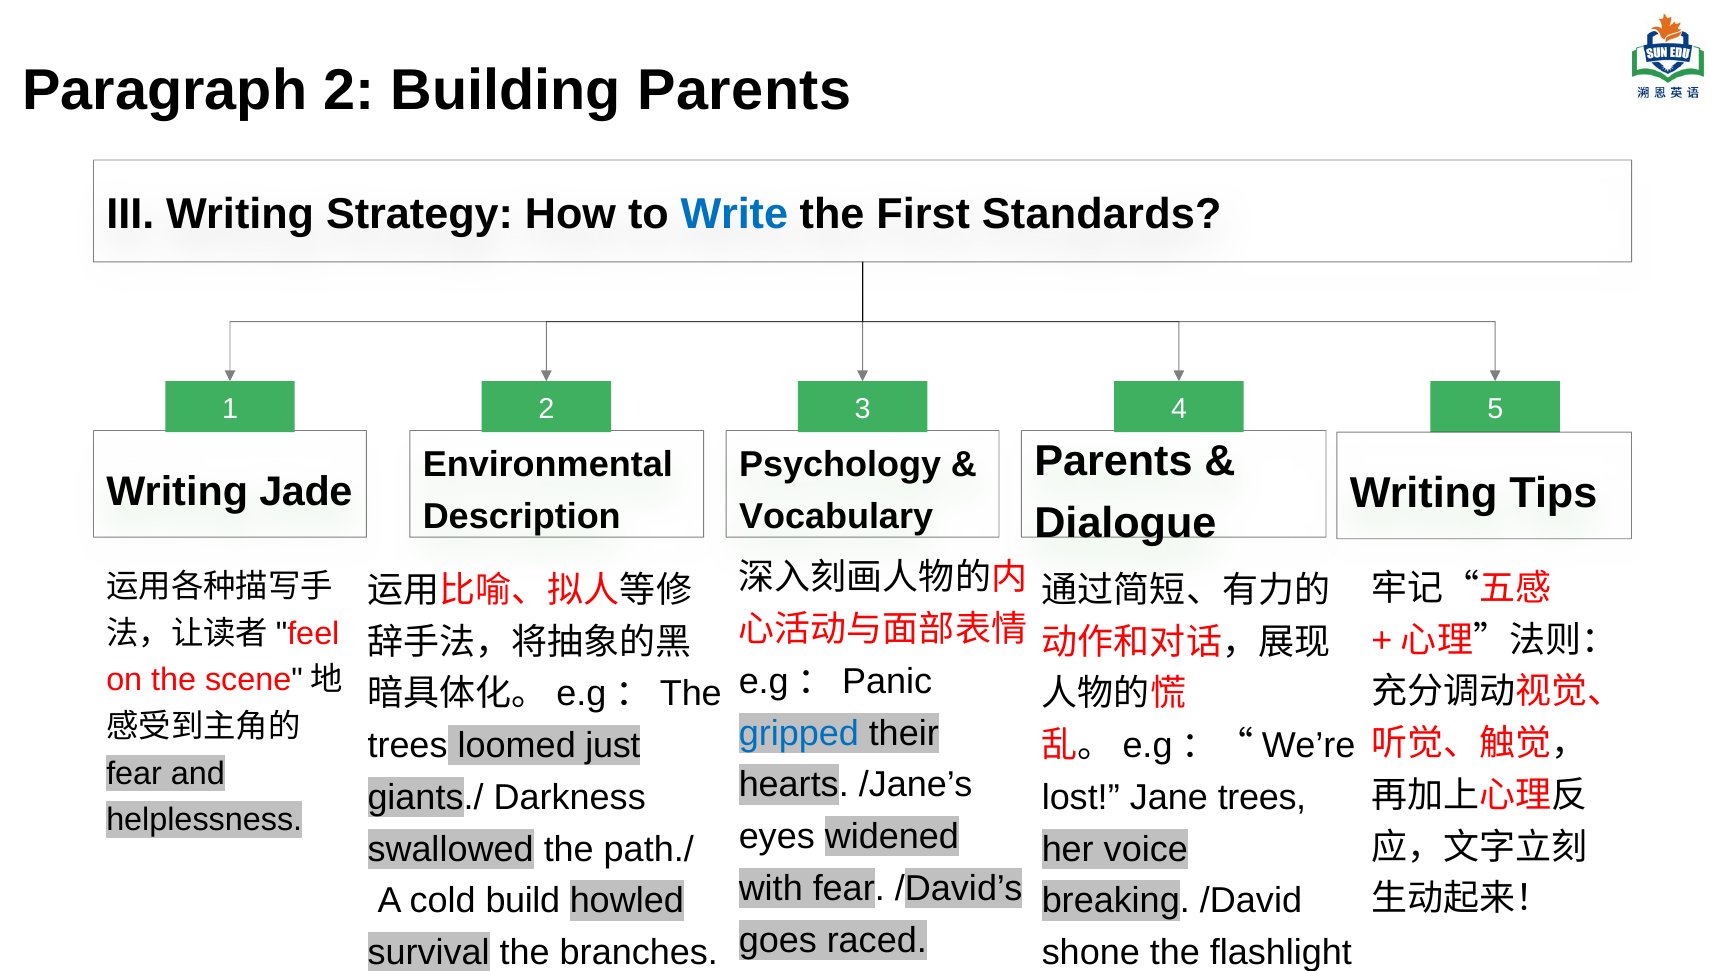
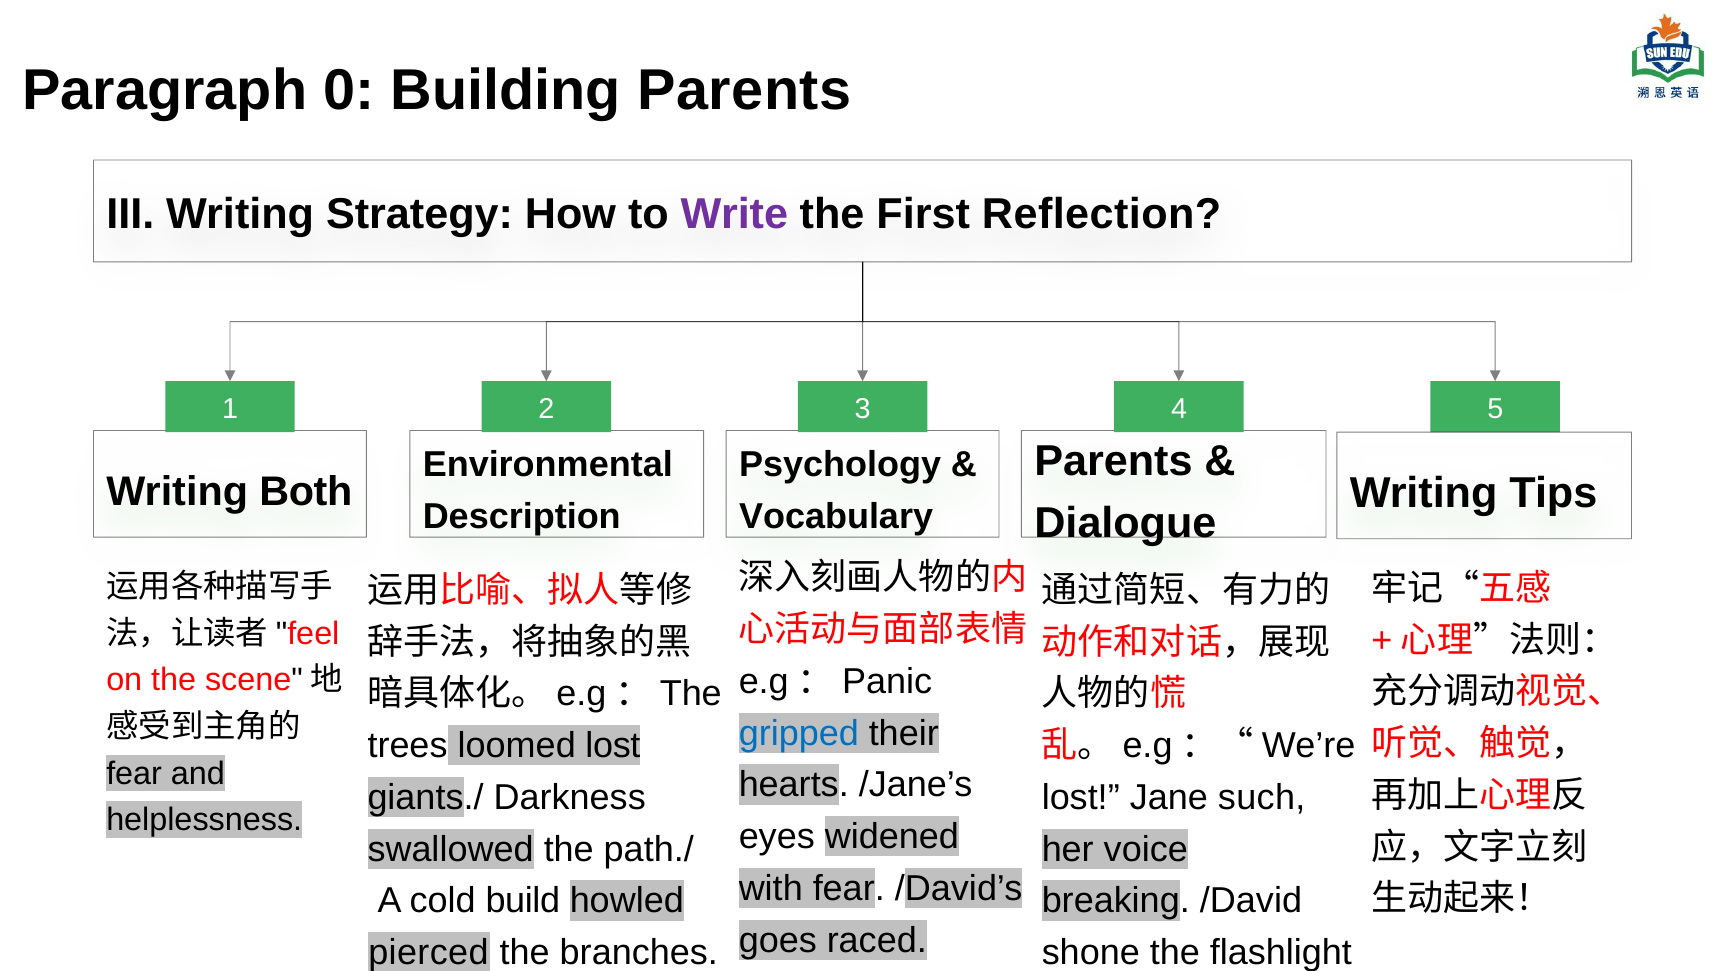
Paragraph 2: 2 -> 0 (349, 90)
Write colour: blue -> purple (734, 214)
Standards: Standards -> Reflection (1102, 214)
Jade: Jade -> Both (306, 492)
loomed just: just -> lost (613, 746)
Jane trees: trees -> such (1262, 798)
survival: survival -> pierced (428, 953)
